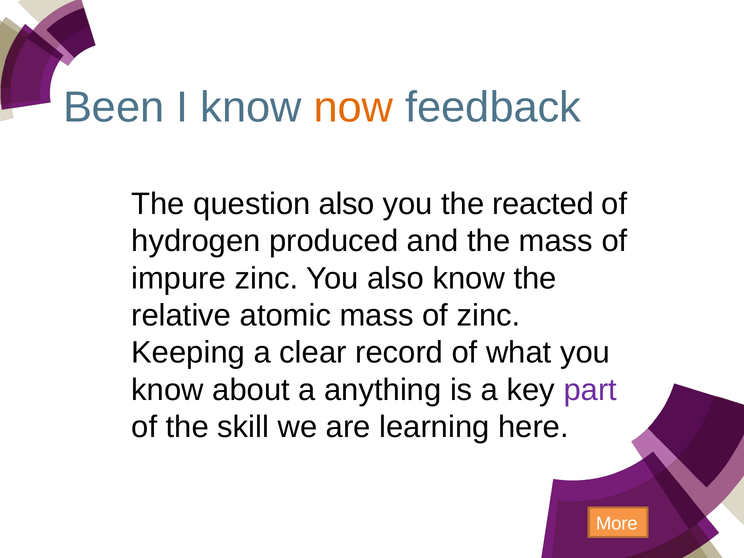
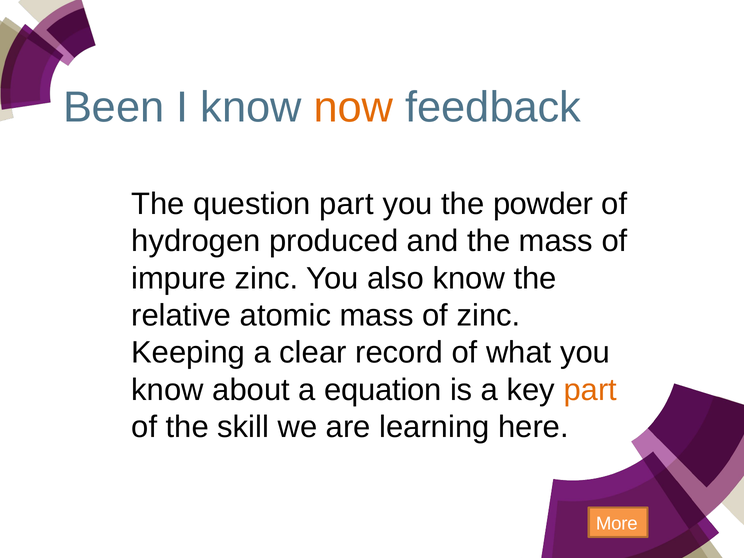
question also: also -> part (346, 204)
the reacted: reacted -> powder (543, 204)
anything: anything -> equation (383, 390)
part colour: purple -> orange (590, 390)
